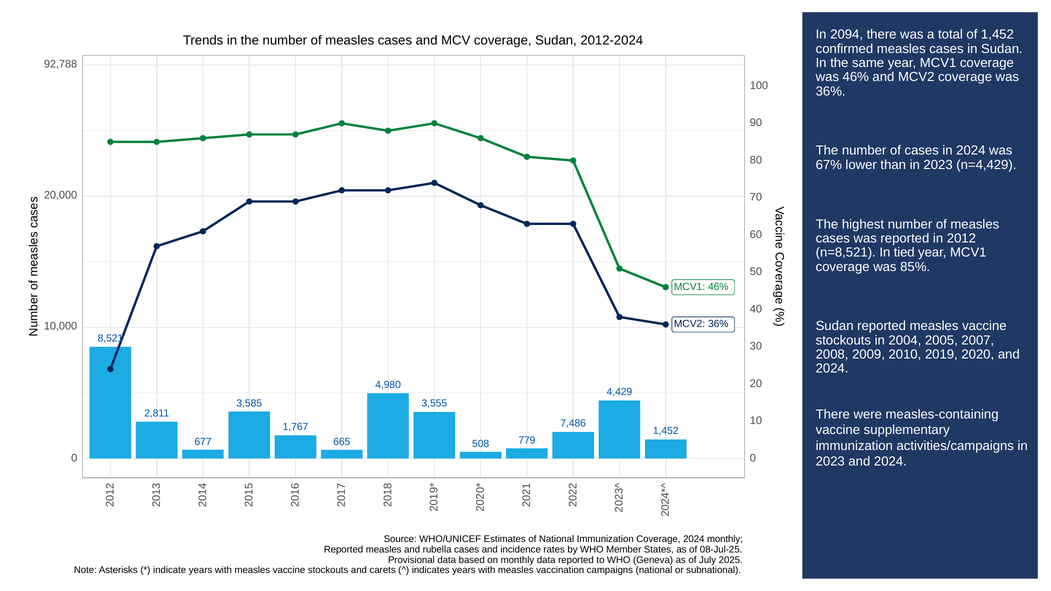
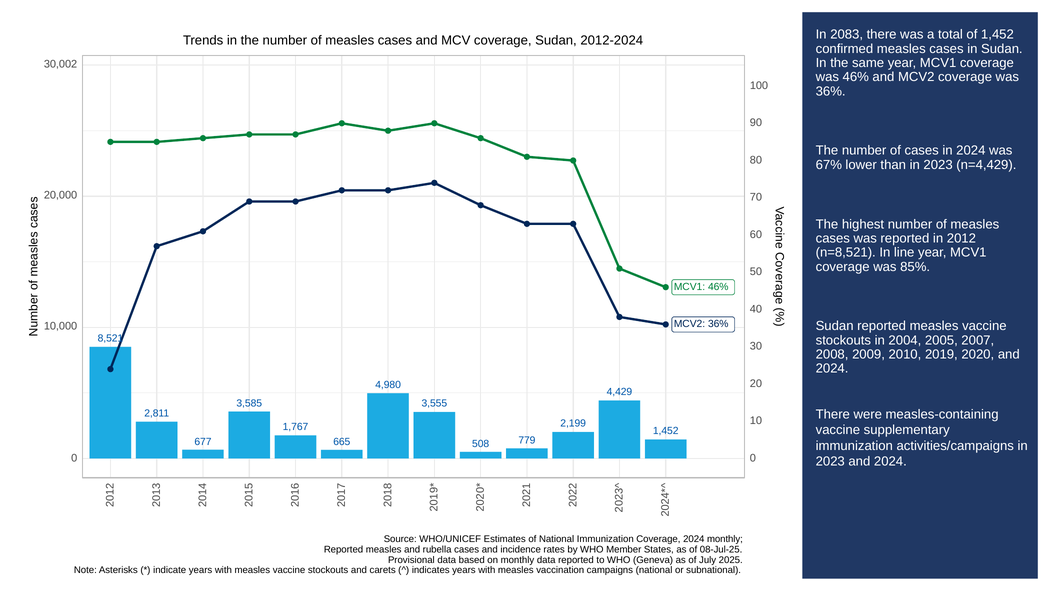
2094: 2094 -> 2083 (847, 35)
92,788: 92,788 -> 30,002 (61, 64)
tied: tied -> line (904, 253)
7,486: 7,486 -> 2,199 (573, 424)
